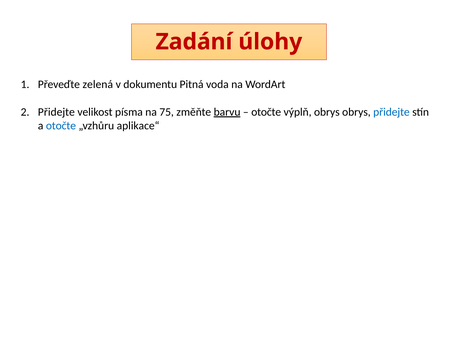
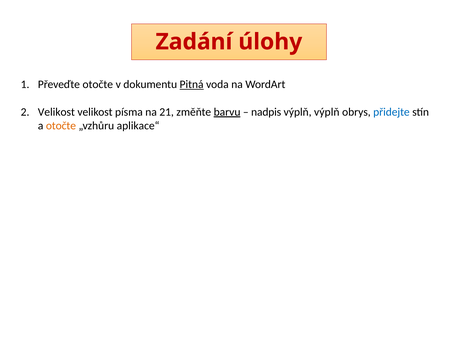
Převeďte zelená: zelená -> otočte (98, 84)
Pitná underline: none -> present (192, 84)
Přidejte: Přidejte -> Velikost (56, 112)
75: 75 -> 21 (167, 112)
otočte: otočte -> nadpis (266, 112)
výplň obrys: obrys -> výplň (327, 112)
otočte colour: blue -> orange (61, 125)
